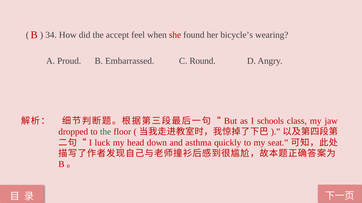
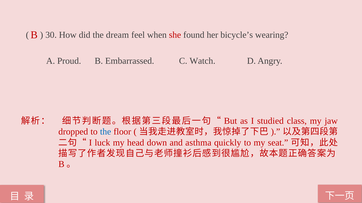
34: 34 -> 30 (51, 35)
accept: accept -> dream (117, 35)
Round: Round -> Watch (202, 61)
schools: schools -> studied (270, 121)
the colour: green -> blue (106, 132)
